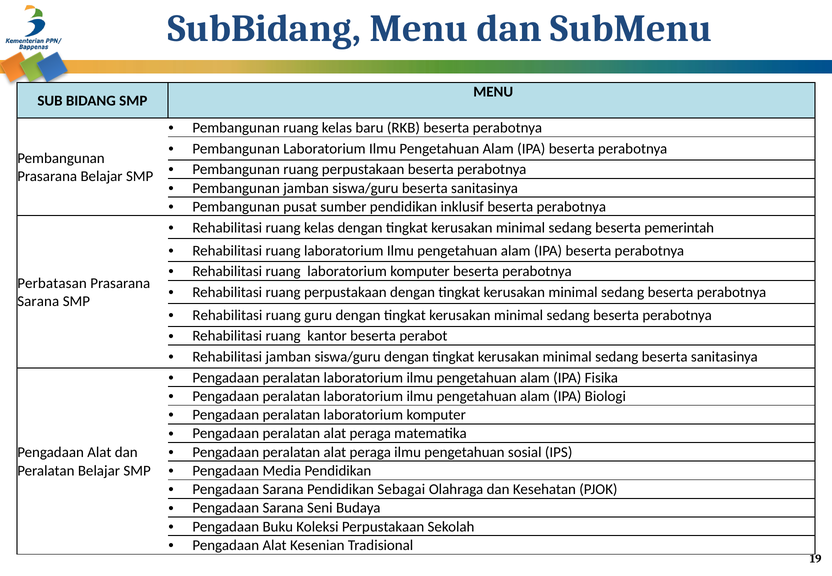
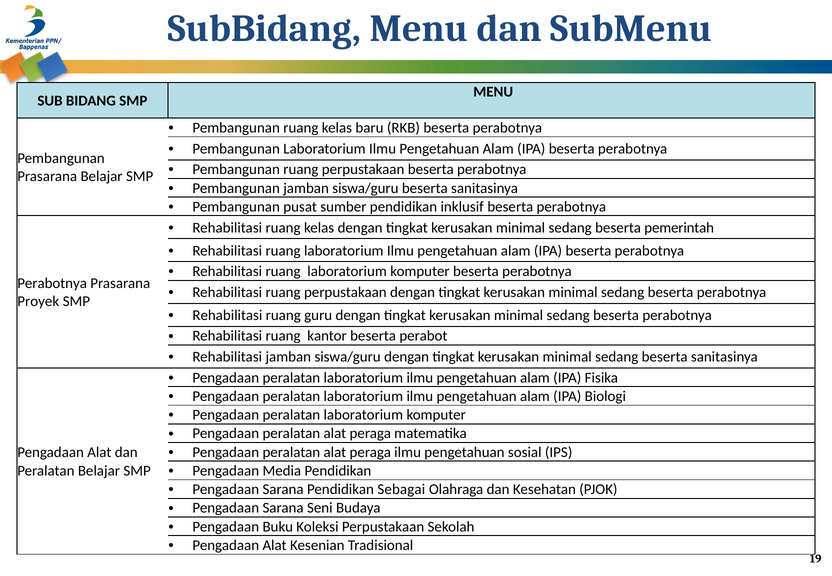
Perbatasan: Perbatasan -> Perabotnya (52, 283)
Sarana: Sarana -> Proyek (38, 301)
